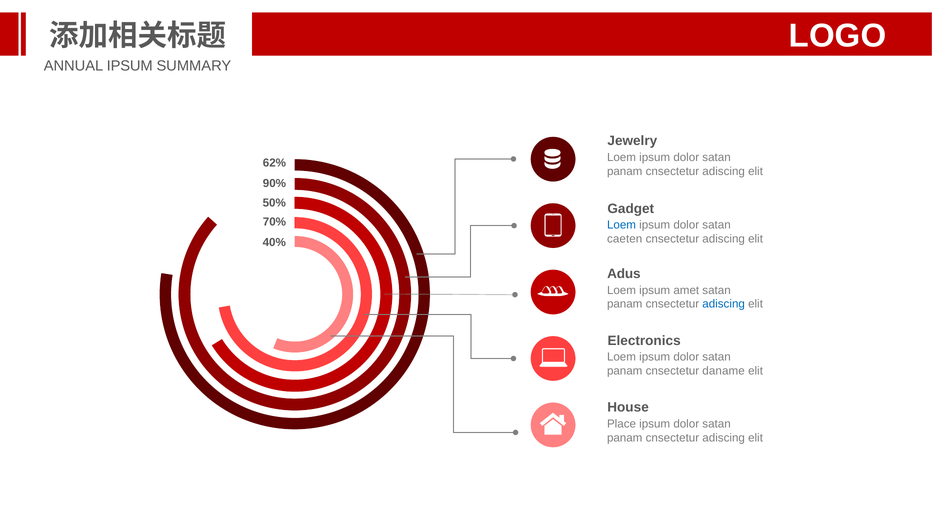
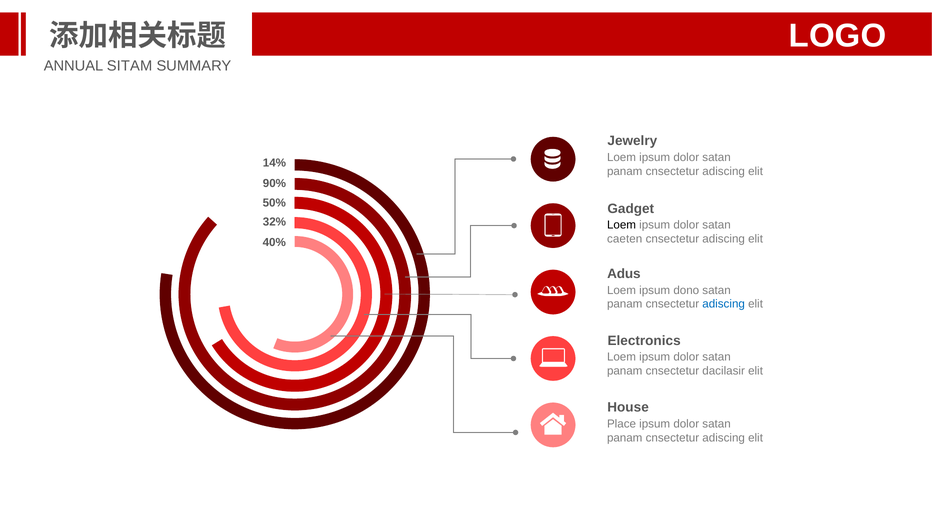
ANNUAL IPSUM: IPSUM -> SITAM (130, 66)
62%: 62% -> 14% (274, 163)
70%: 70% -> 32% (274, 222)
Loem colour: blue -> black (622, 225)
amet: amet -> dono (686, 290)
daname: daname -> dacilasir (724, 371)
